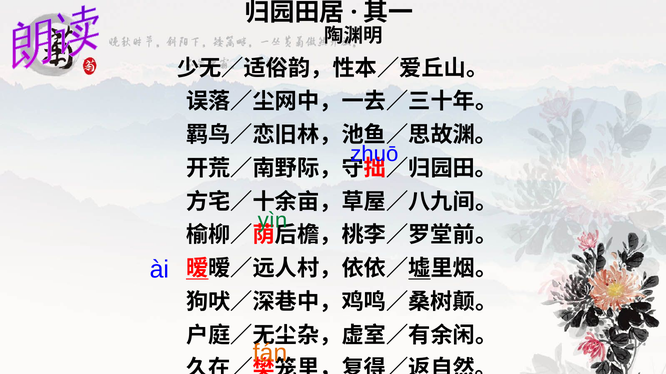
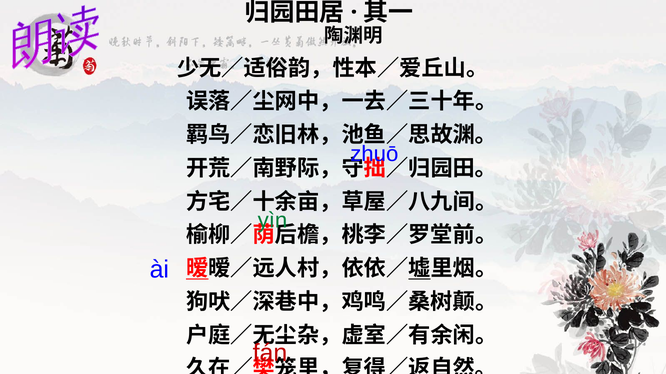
fán colour: orange -> red (270, 354)
